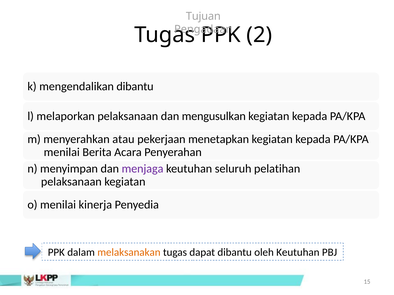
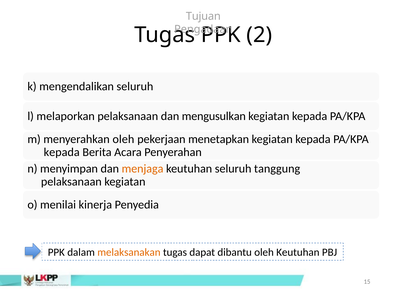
mengendalikan dibantu: dibantu -> seluruh (135, 87)
menyerahkan atau: atau -> oleh (123, 139)
menilai: menilai -> kepada (62, 152)
menjaga colour: purple -> orange (143, 169)
pelatihan: pelatihan -> tanggung (277, 169)
